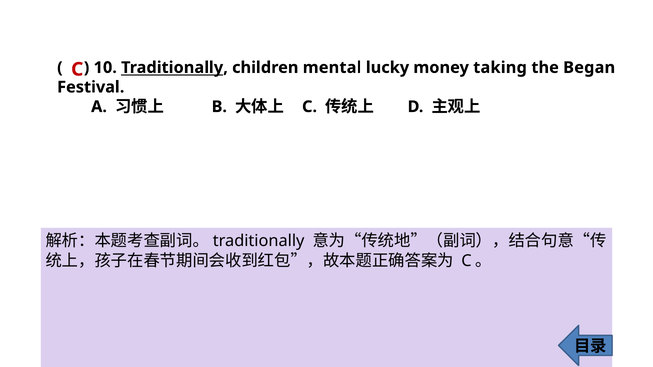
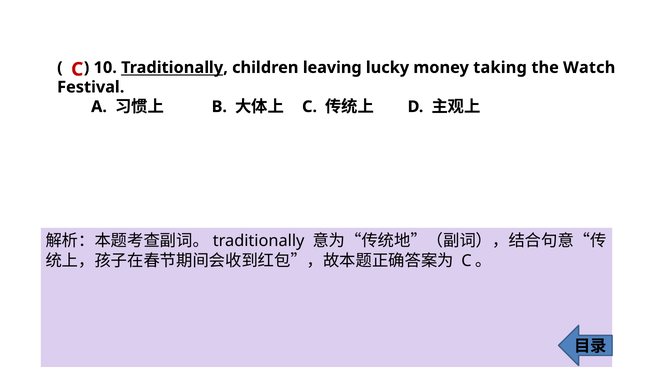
mental: mental -> leaving (332, 68)
Began: Began -> Watch (589, 68)
